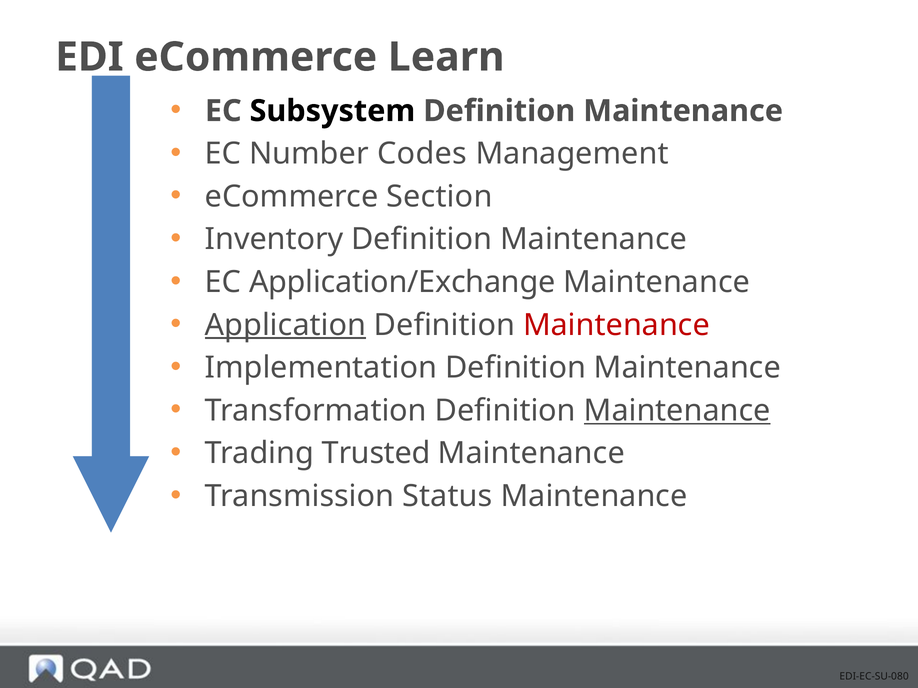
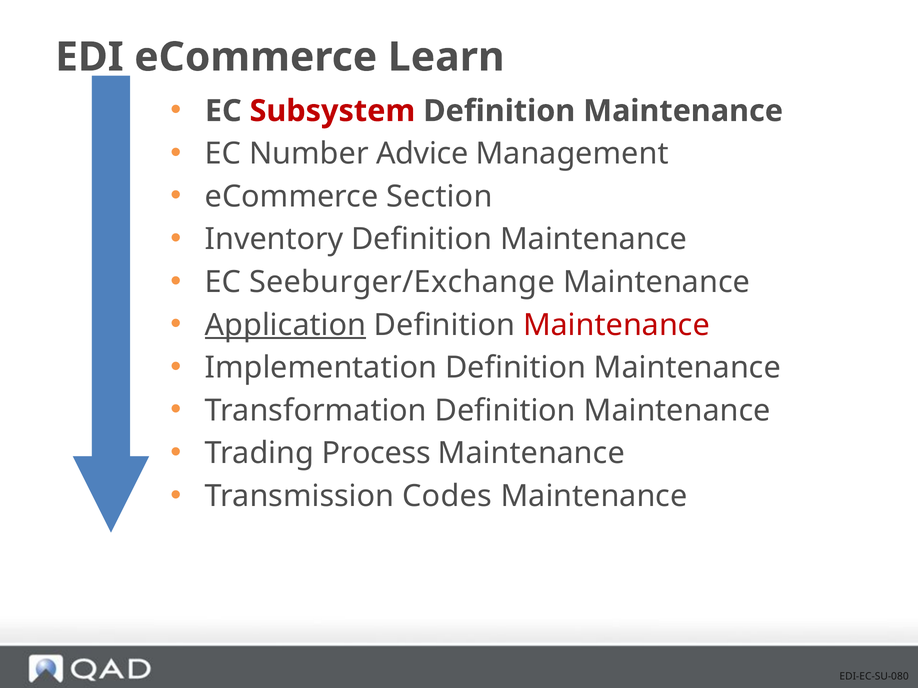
Subsystem colour: black -> red (332, 111)
Codes: Codes -> Advice (422, 154)
Application/Exchange: Application/Exchange -> Seeburger/Exchange (402, 282)
Maintenance underline: present -> none (677, 411)
Trusted: Trusted -> Process (376, 454)
Status: Status -> Codes (447, 496)
